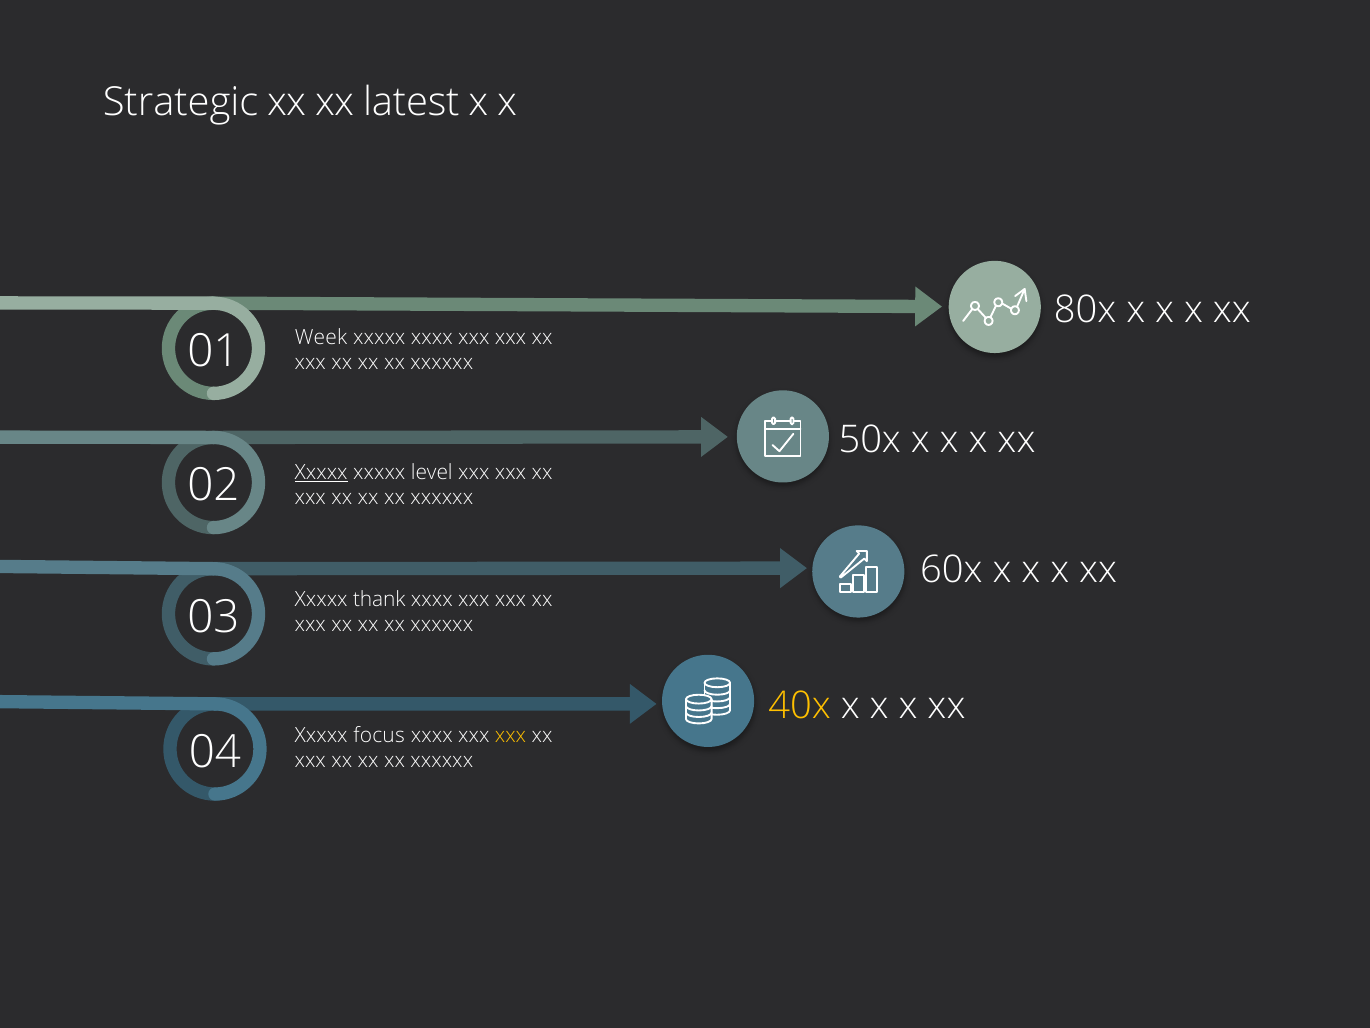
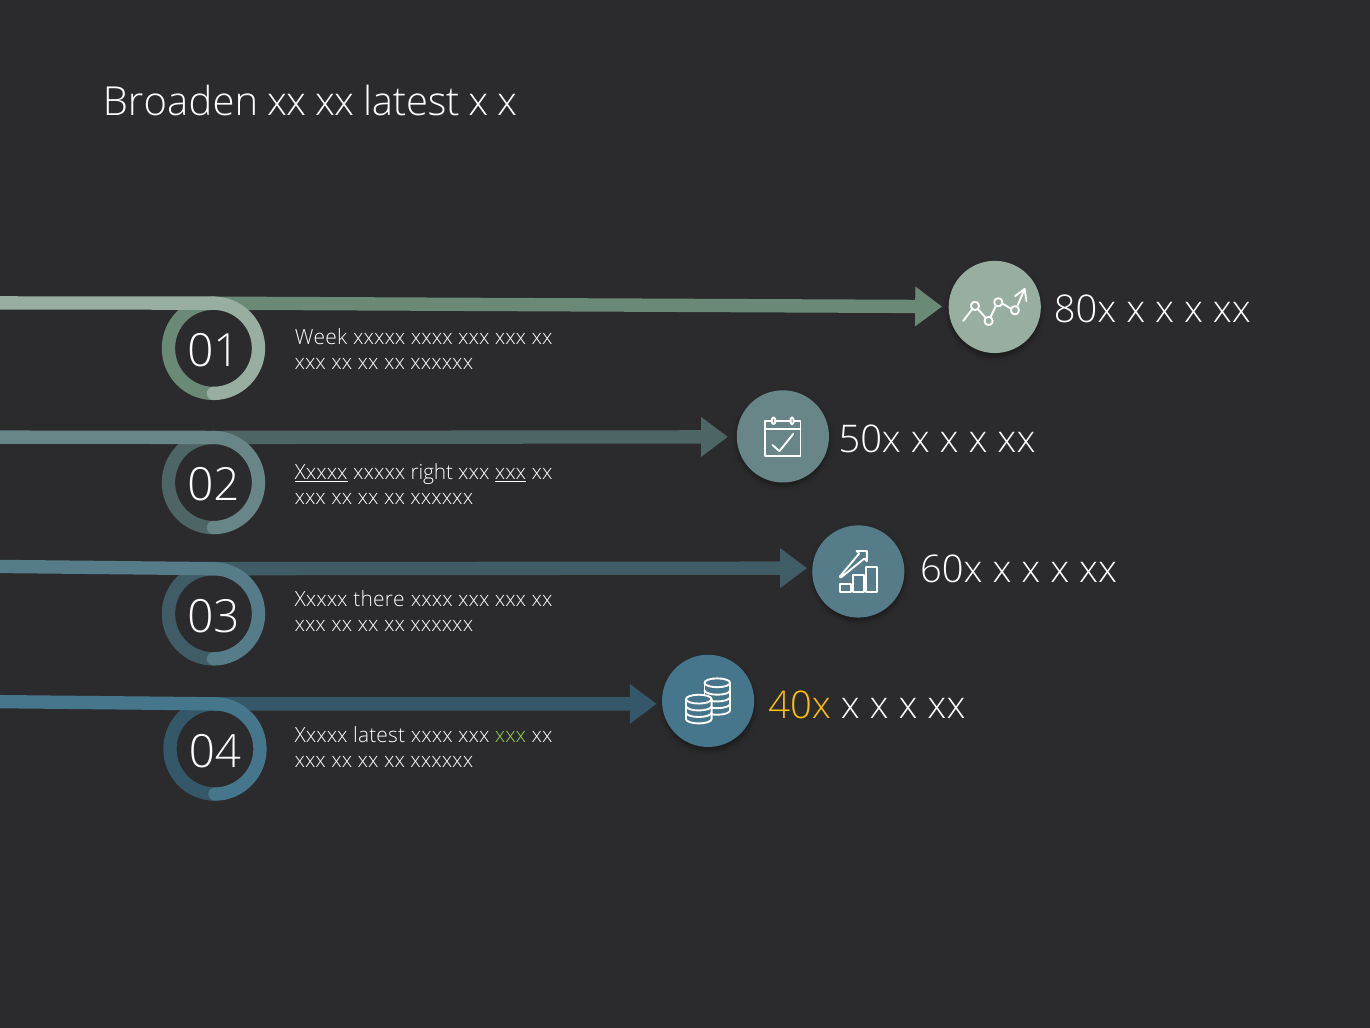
Strategic: Strategic -> Broaden (180, 102)
level: level -> right (432, 472)
xxx underline: none -> present (511, 472)
thank: thank -> there (379, 600)
Xxxxx focus: focus -> latest (379, 735)
xxx colour: yellow -> light green (511, 735)
